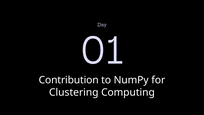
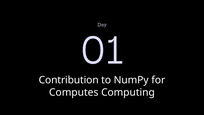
Clustering: Clustering -> Computes (74, 92)
